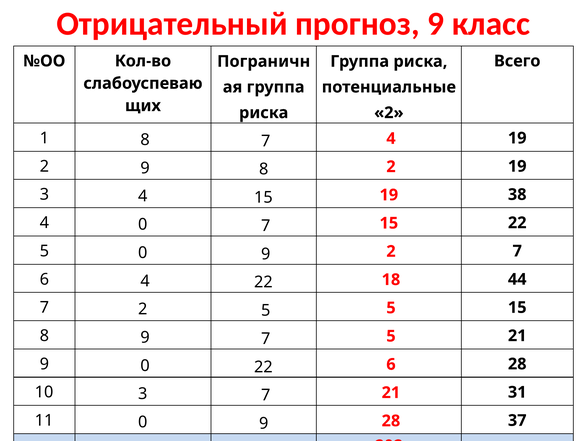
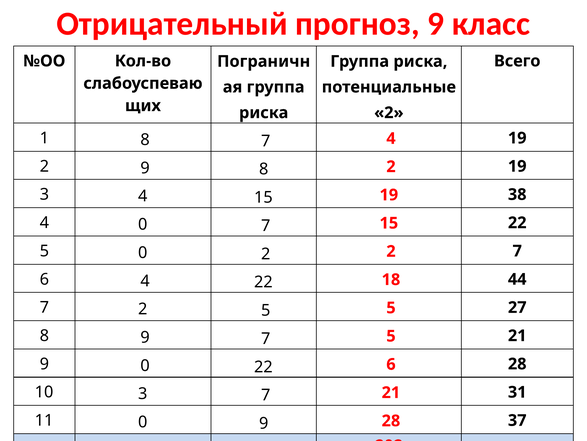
5 0 9: 9 -> 2 (266, 254)
5 15: 15 -> 27 (517, 307)
